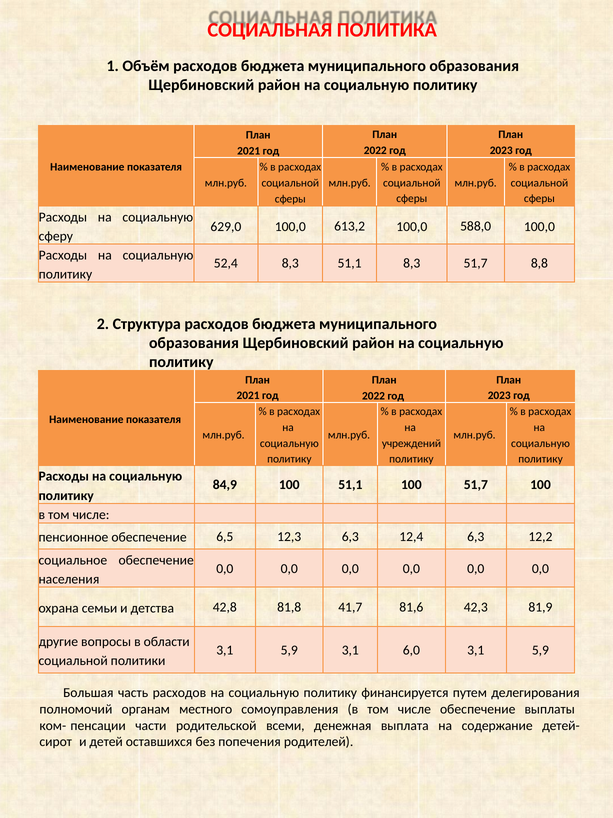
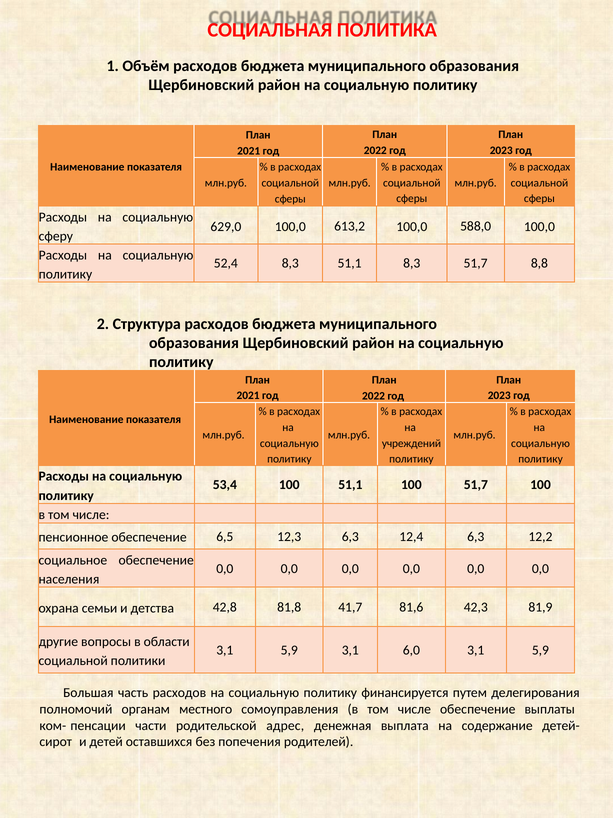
84,9: 84,9 -> 53,4 (225, 484)
всеми: всеми -> адрес (285, 725)
